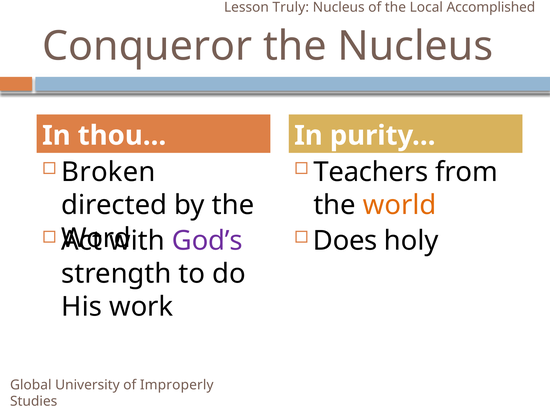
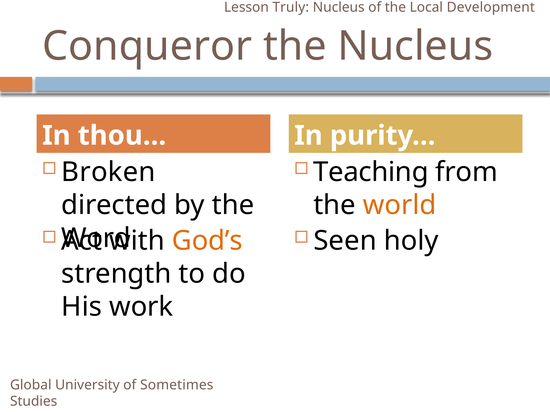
Accomplished: Accomplished -> Development (491, 7)
Teachers: Teachers -> Teaching (371, 172)
God’s colour: purple -> orange (207, 241)
Does: Does -> Seen (345, 241)
Improperly: Improperly -> Sometimes (177, 385)
